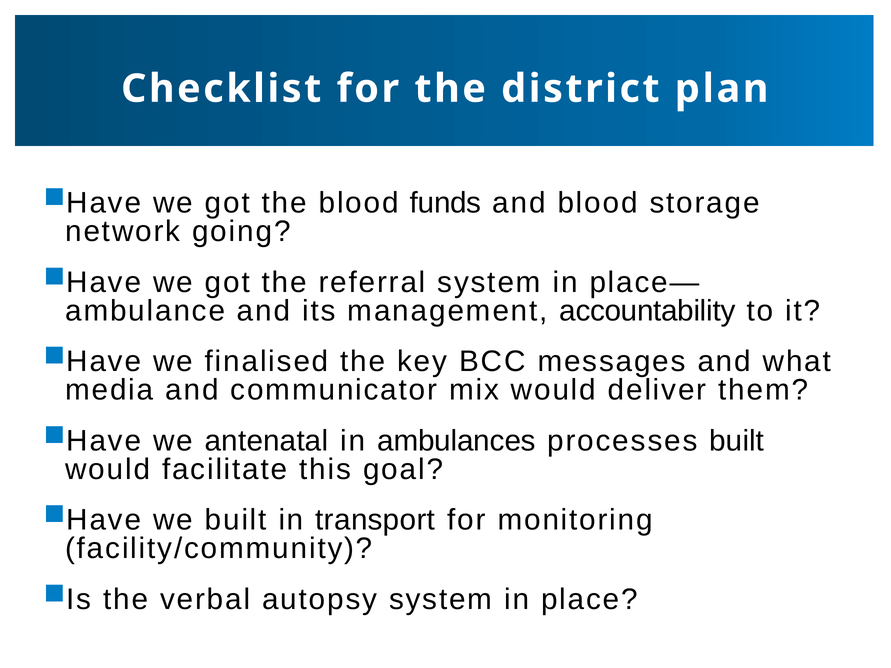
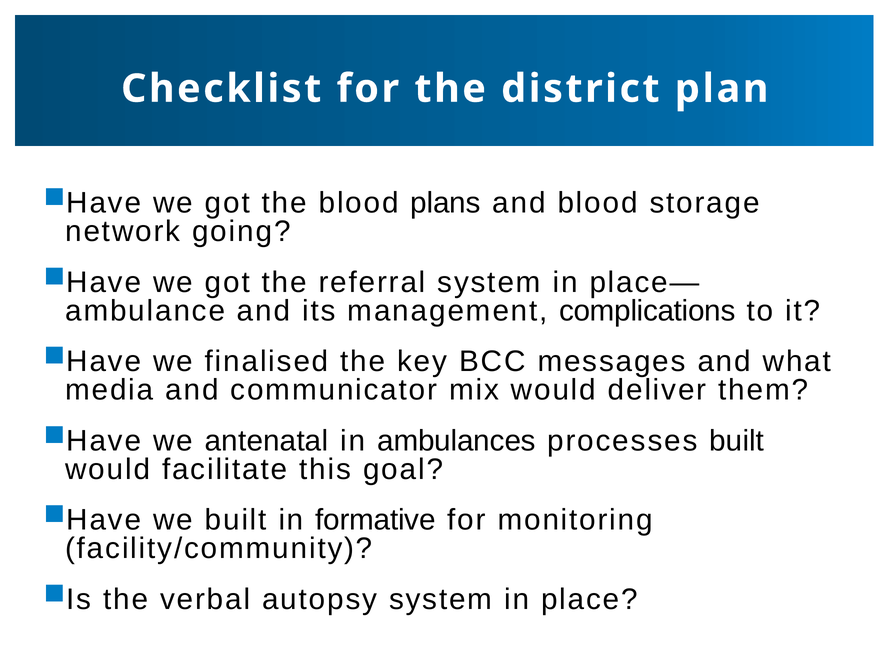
funds: funds -> plans (446, 203)
accountability: accountability -> complications (647, 311)
transport: transport -> formative (376, 520)
